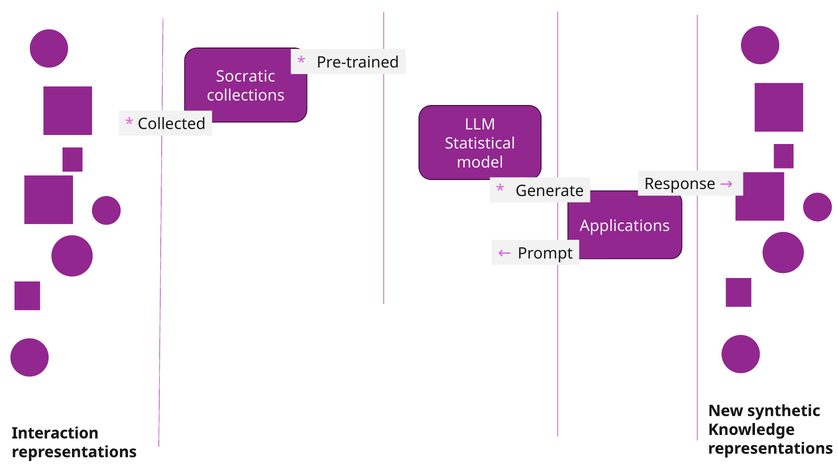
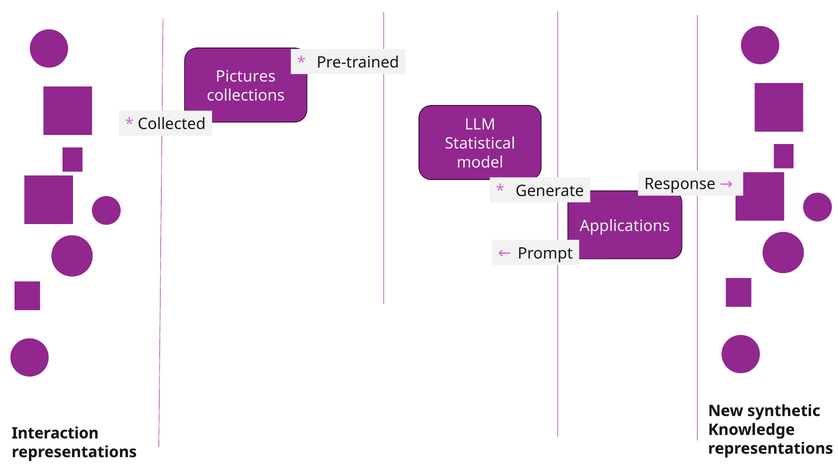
Socratic: Socratic -> Pictures (246, 77)
